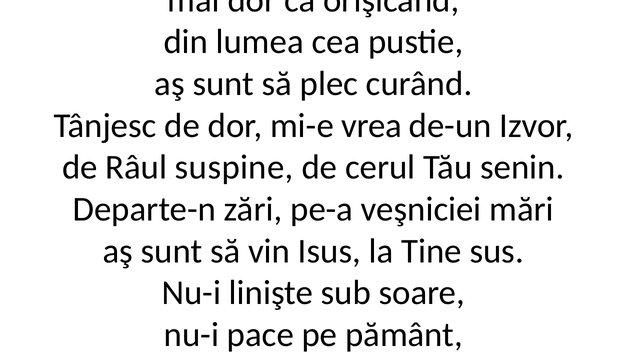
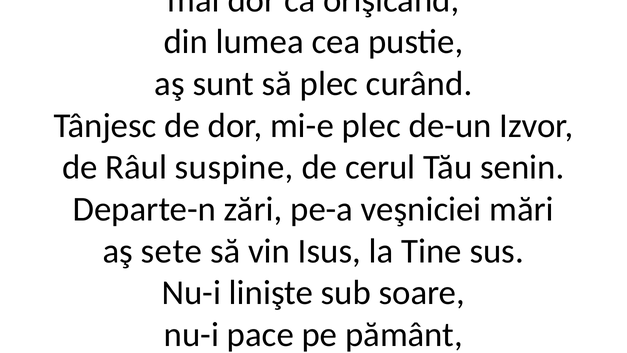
mi-e vrea: vrea -> plec (371, 126)
sunt: sunt -> sete (171, 251)
